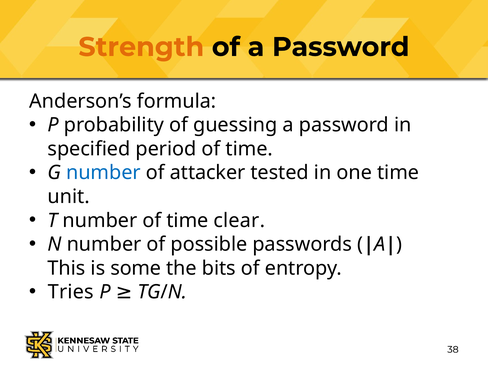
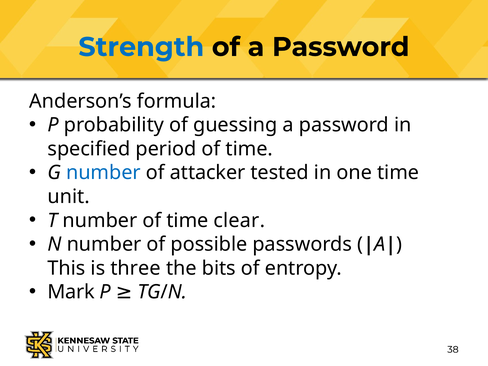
Strength colour: orange -> blue (141, 47)
some: some -> three (136, 268)
Tries: Tries -> Mark (71, 292)
